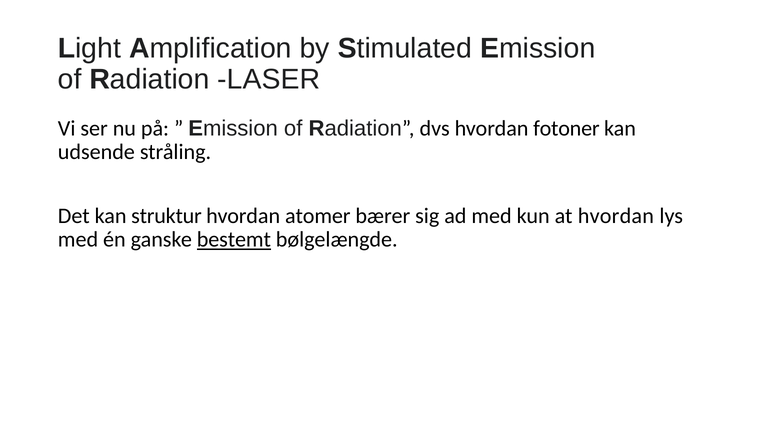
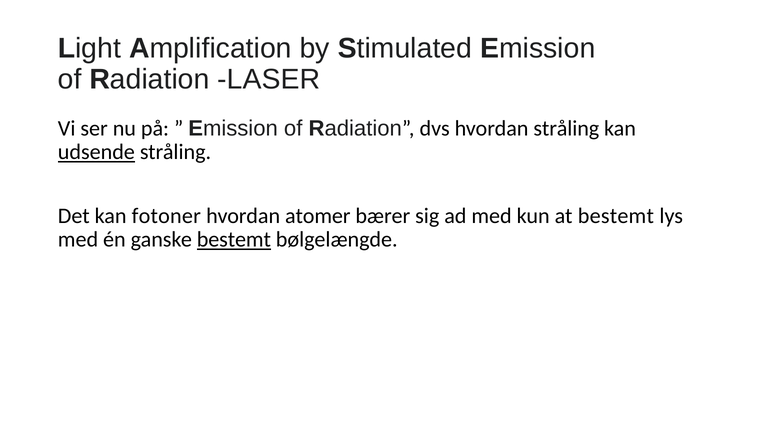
hvordan fotoner: fotoner -> stråling (566, 128)
udsende underline: none -> present (96, 152)
struktur: struktur -> fotoner (166, 216)
at hvordan: hvordan -> bestemt (616, 216)
